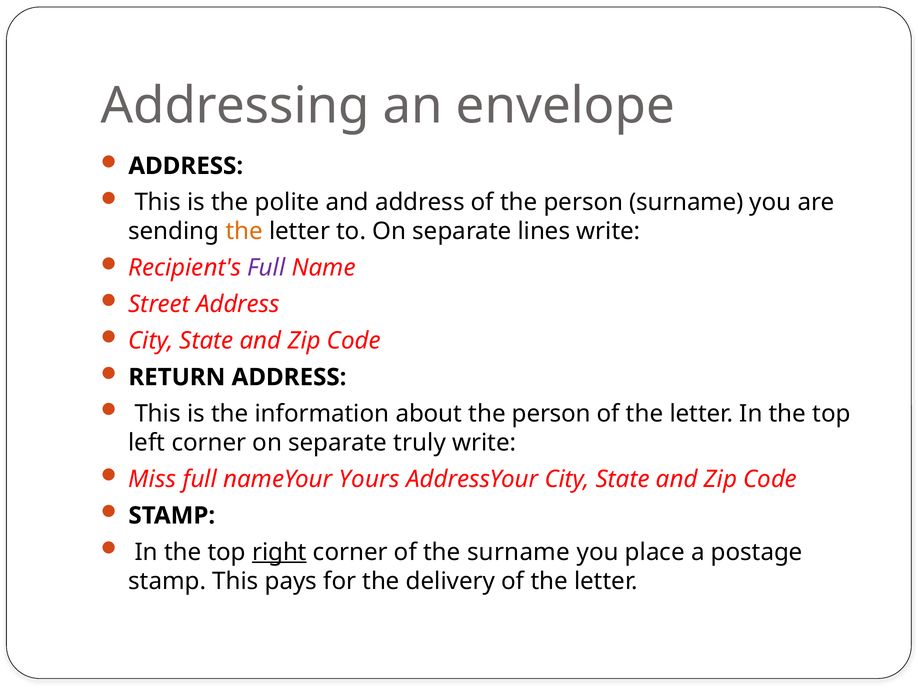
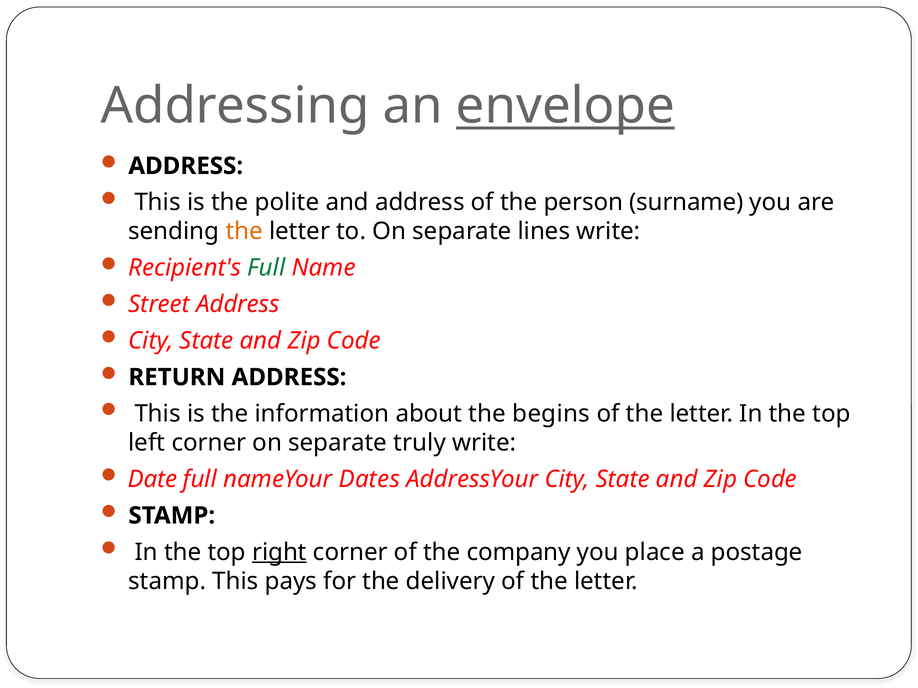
envelope underline: none -> present (565, 106)
Full colour: purple -> green (266, 268)
about the person: person -> begins (551, 414)
Miss: Miss -> Date (153, 479)
Yours: Yours -> Dates (369, 479)
the surname: surname -> company (519, 552)
